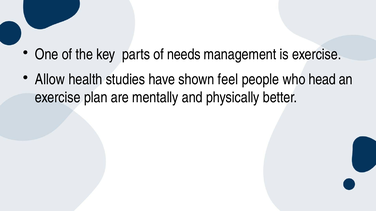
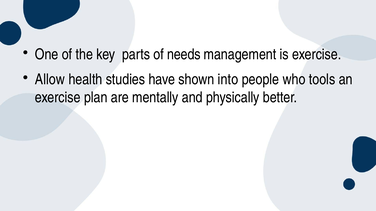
feel: feel -> into (228, 79)
head: head -> tools (322, 79)
